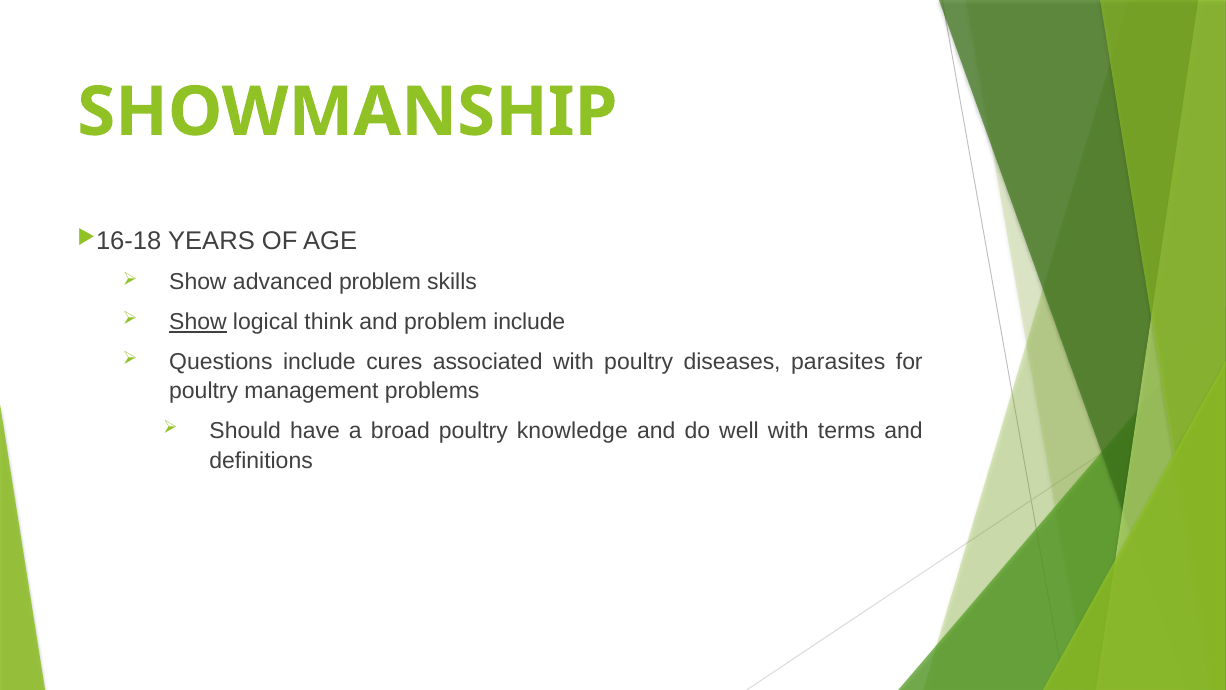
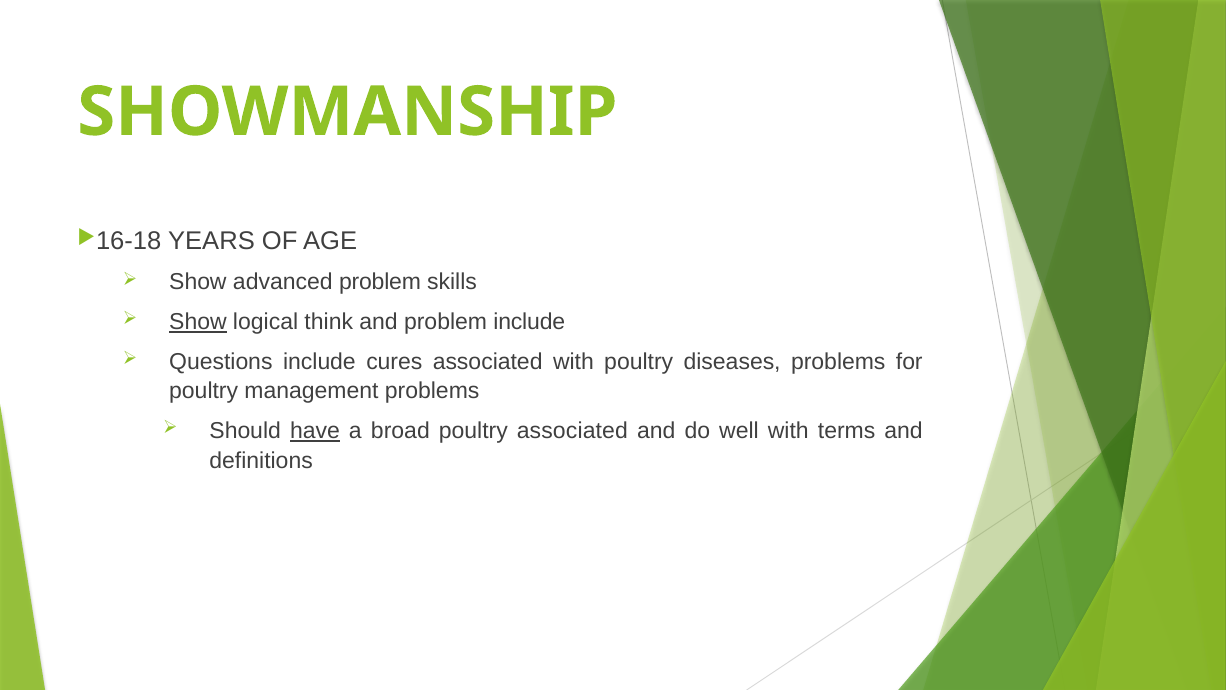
diseases parasites: parasites -> problems (838, 362)
have underline: none -> present (315, 431)
poultry knowledge: knowledge -> associated (572, 431)
